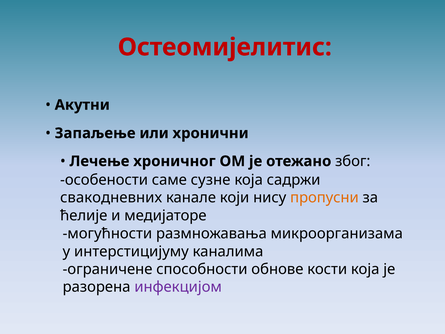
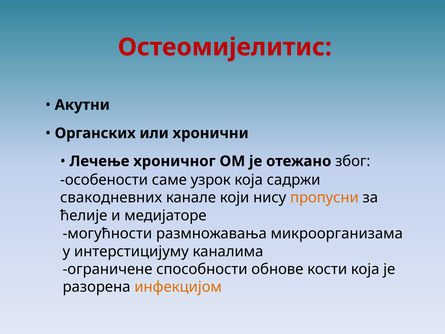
Запаљење: Запаљење -> Органских (95, 133)
сузне: сузне -> узрок (211, 180)
инфекцијом colour: purple -> orange (178, 287)
